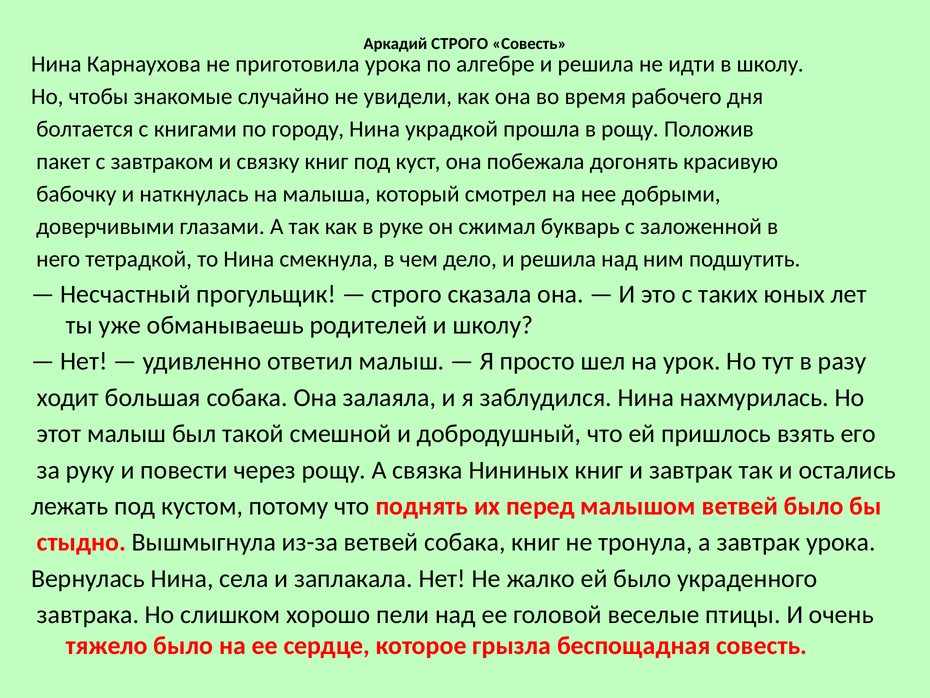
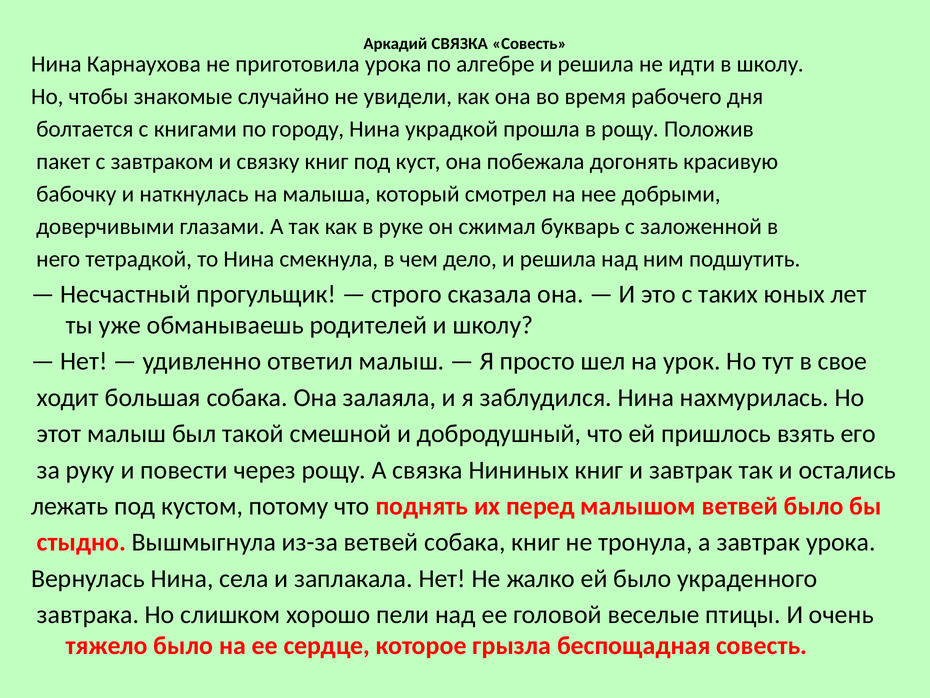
Аркадий СТРОГО: СТРОГО -> СВЯЗКА (460, 44)
разу: разу -> свое (842, 361)
